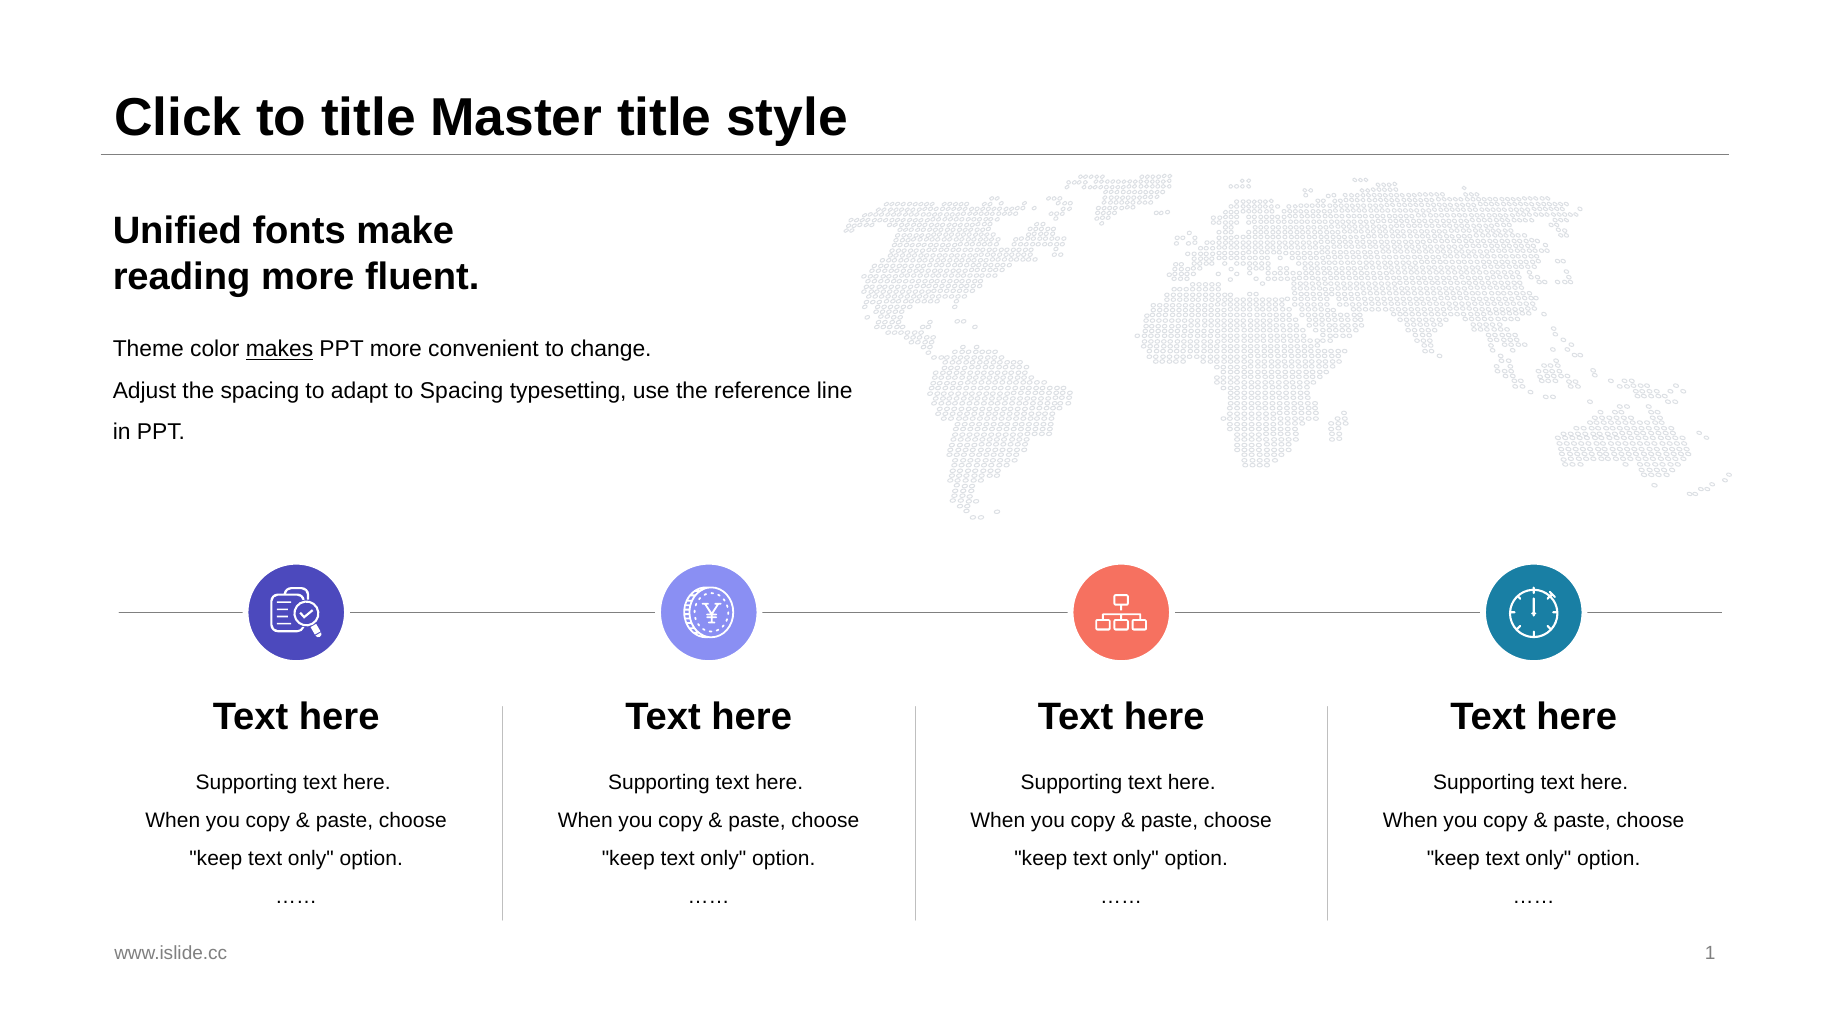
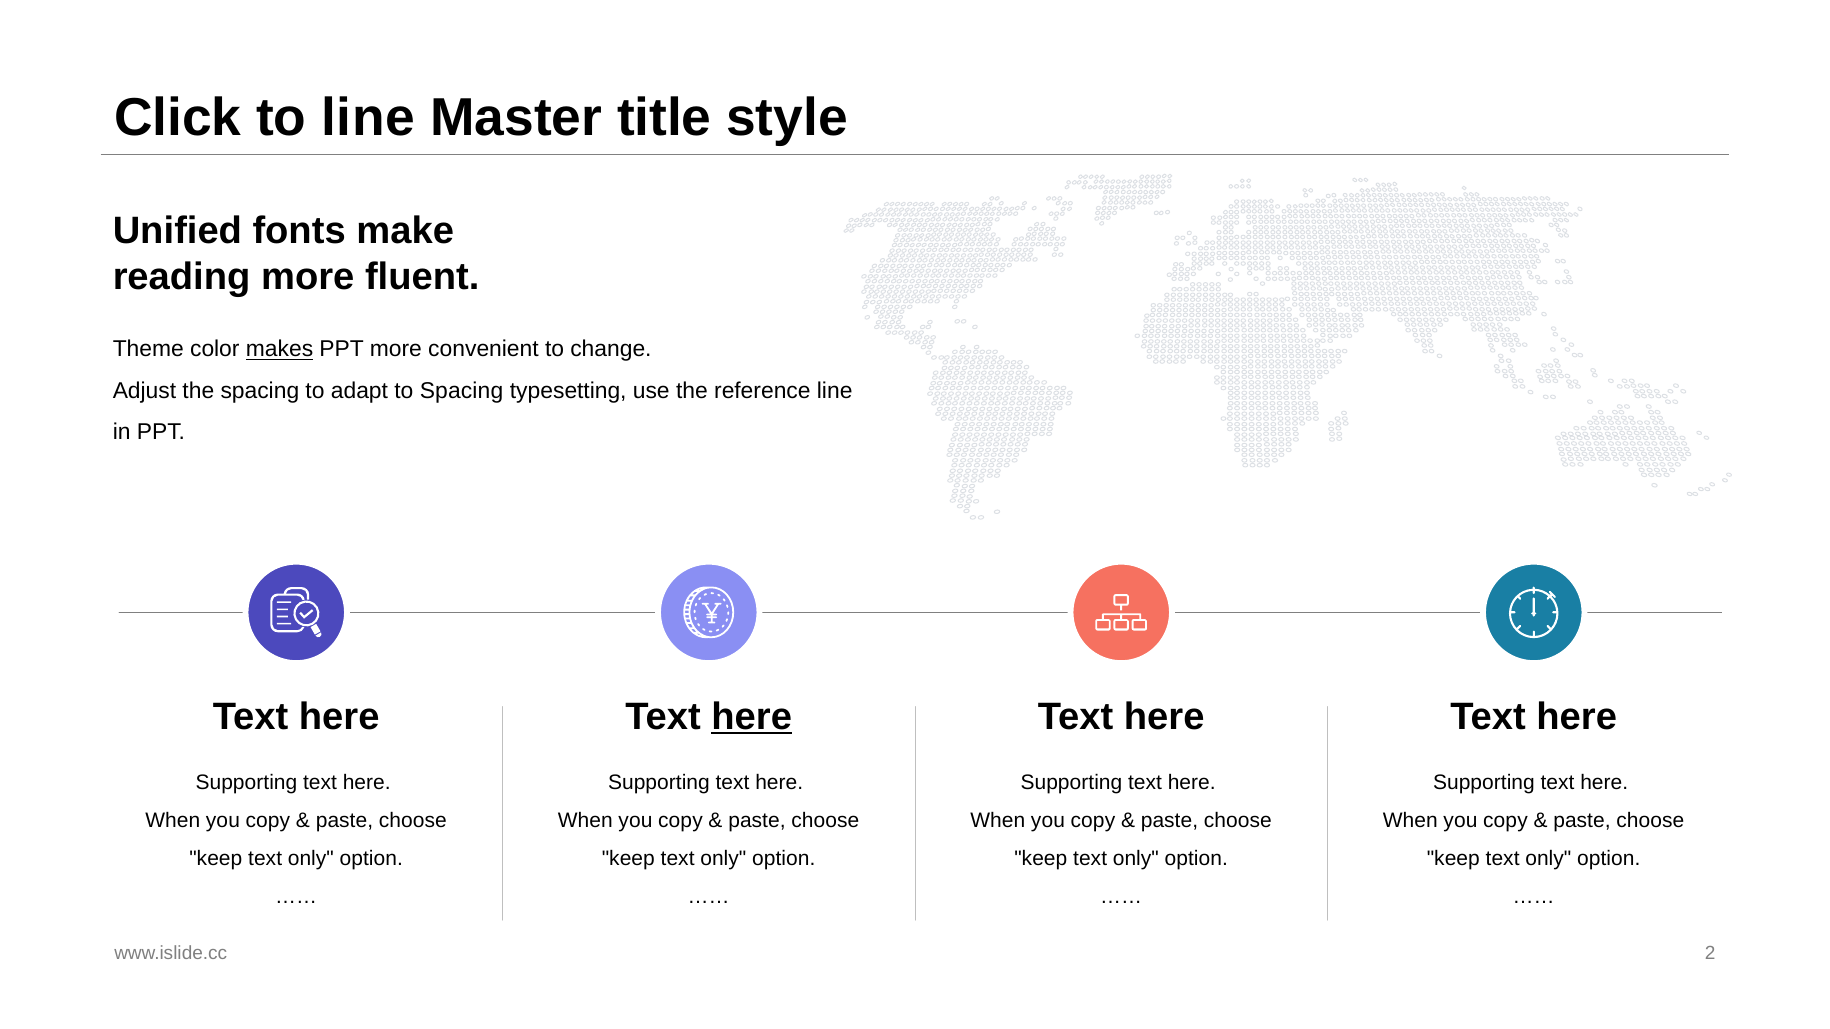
to title: title -> line (368, 118)
here underline: none -> present (752, 717)
1: 1 -> 2 (1710, 953)
